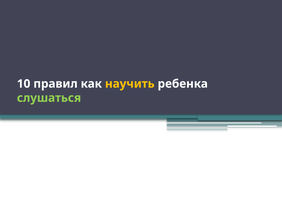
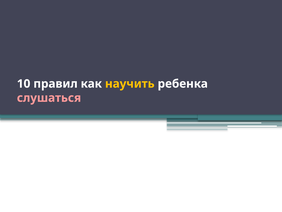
слушаться colour: light green -> pink (49, 98)
